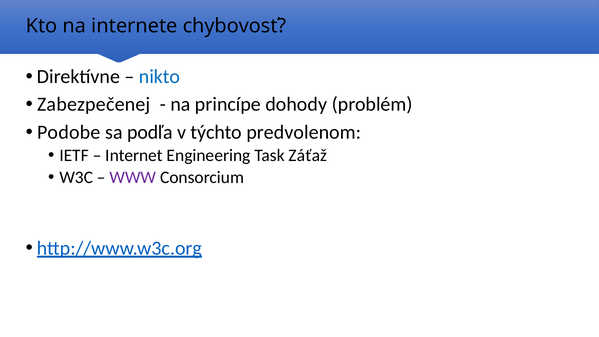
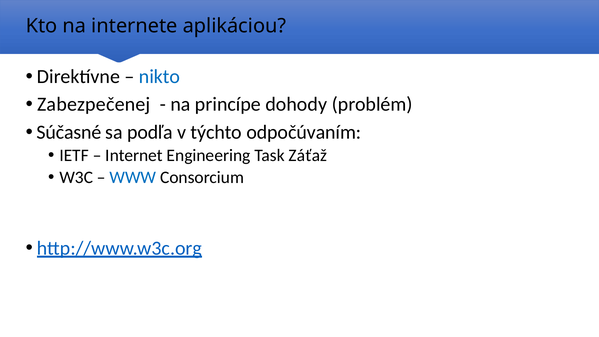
chybovosť: chybovosť -> aplikáciou (234, 26)
Podobe: Podobe -> Súčasné (69, 132)
predvolenom: predvolenom -> odpočúvaním (304, 132)
WWW colour: purple -> blue (133, 177)
